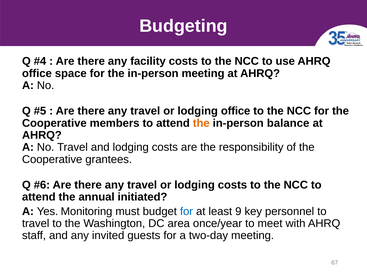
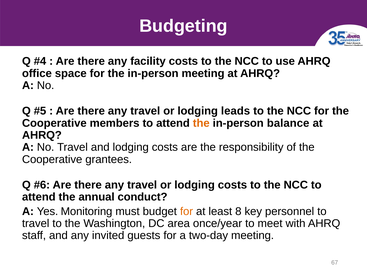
lodging office: office -> leads (236, 111)
initiated: initiated -> conduct (143, 197)
for colour: blue -> orange (187, 212)
9: 9 -> 8 (238, 212)
